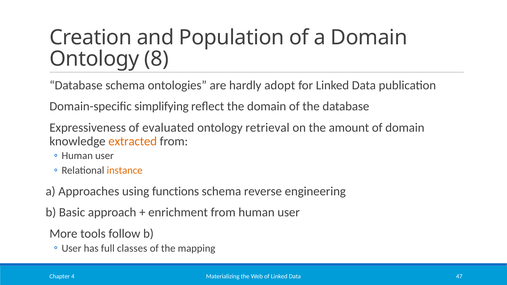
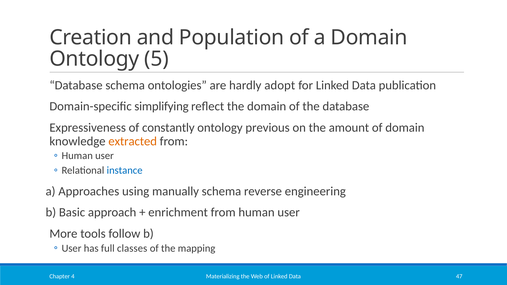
8: 8 -> 5 (156, 59)
evaluated: evaluated -> constantly (168, 128)
retrieval: retrieval -> previous (268, 128)
instance colour: orange -> blue (125, 171)
functions: functions -> manually (176, 192)
